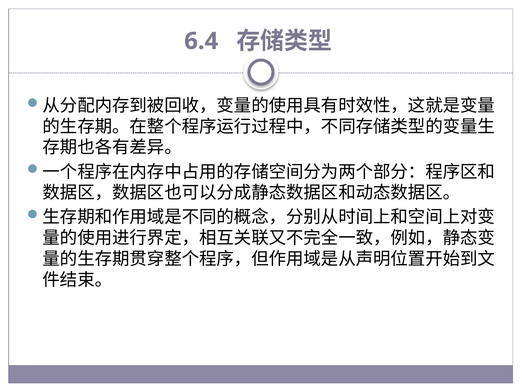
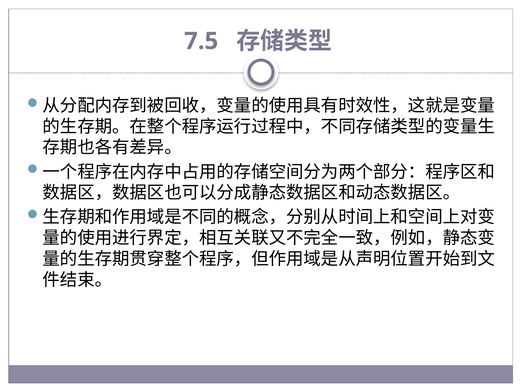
6.4: 6.4 -> 7.5 (201, 41)
